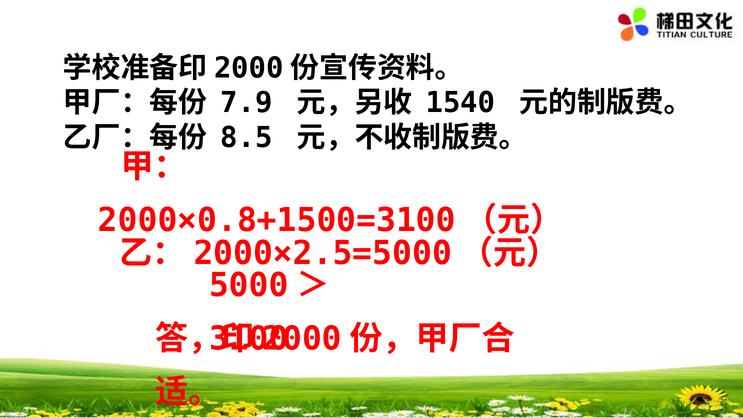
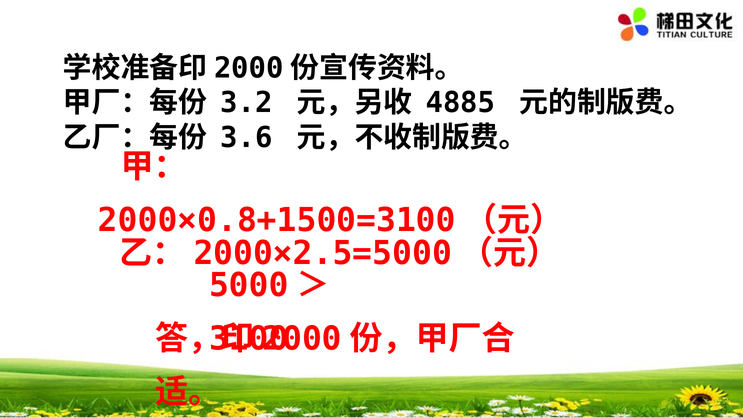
7.9: 7.9 -> 3.2 (247, 103)
1540: 1540 -> 4885 (460, 103)
8.5: 8.5 -> 3.6 (247, 138)
